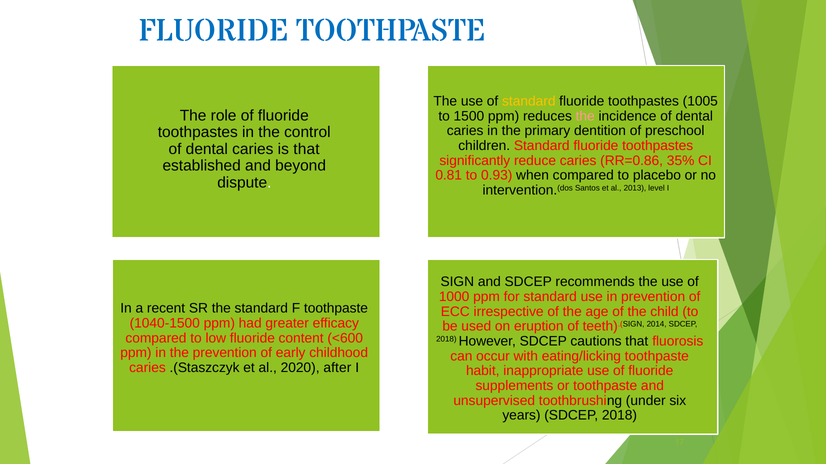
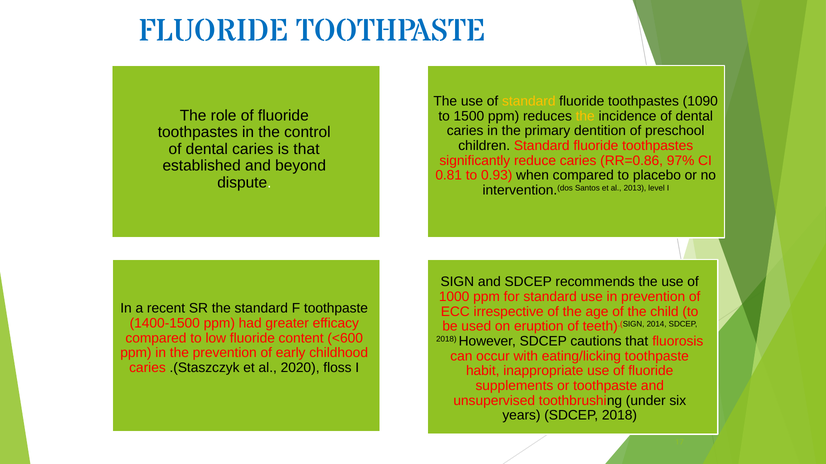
1005: 1005 -> 1090 (700, 101)
the colour: pink -> yellow (585, 116)
35%: 35% -> 97% (681, 161)
1040-1500: 1040-1500 -> 1400-1500 (165, 324)
after: after -> floss (337, 368)
